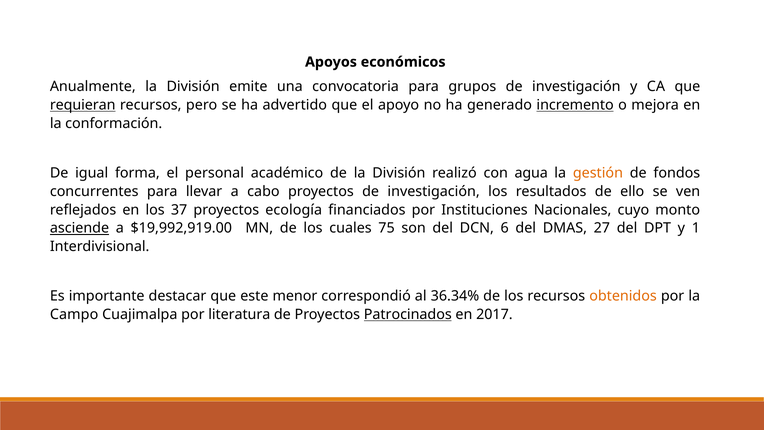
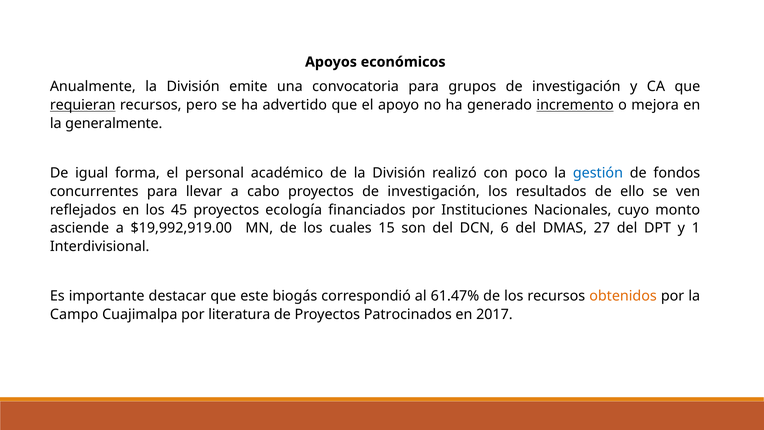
conformación: conformación -> generalmente (114, 123)
agua: agua -> poco (531, 173)
gestión colour: orange -> blue (598, 173)
37: 37 -> 45 (179, 210)
asciende underline: present -> none (80, 228)
75: 75 -> 15 (387, 228)
menor: menor -> biogás (295, 296)
36.34%: 36.34% -> 61.47% (455, 296)
Patrocinados underline: present -> none (408, 314)
